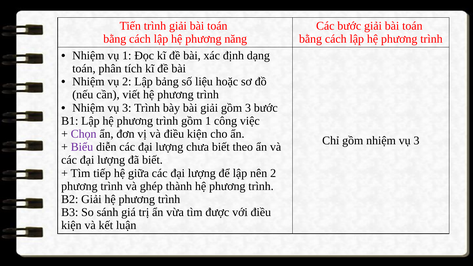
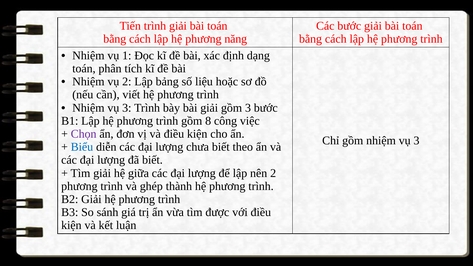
gồm 1: 1 -> 8 (208, 121)
Biểu colour: purple -> blue (82, 147)
Tìm tiếp: tiếp -> giải (102, 173)
